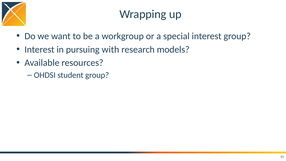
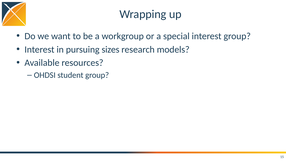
with: with -> sizes (111, 49)
